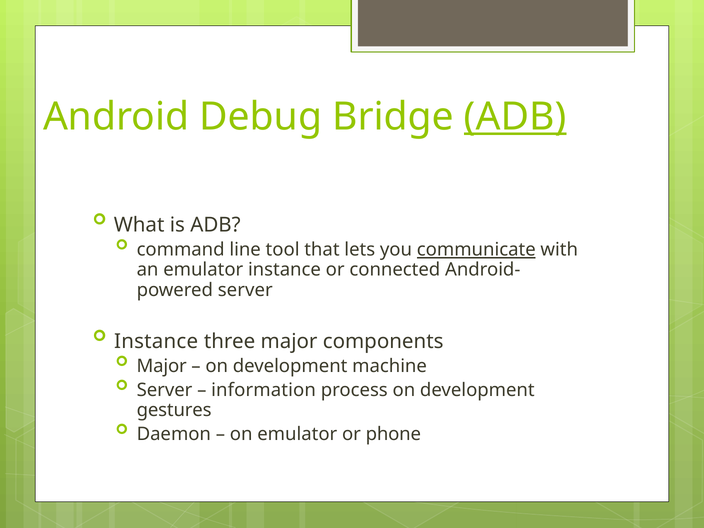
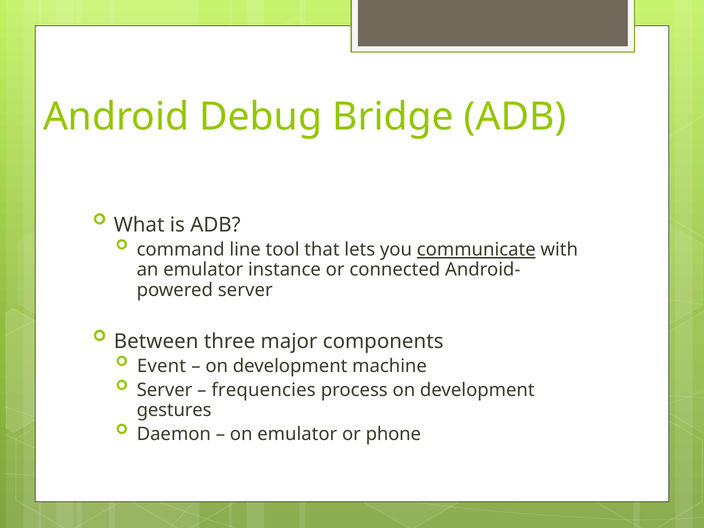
ADB underline: present -> none (515, 117)
Instance: Instance -> Between (156, 342)
Major: Major -> Event (161, 366)
information: information -> frequencies (264, 390)
